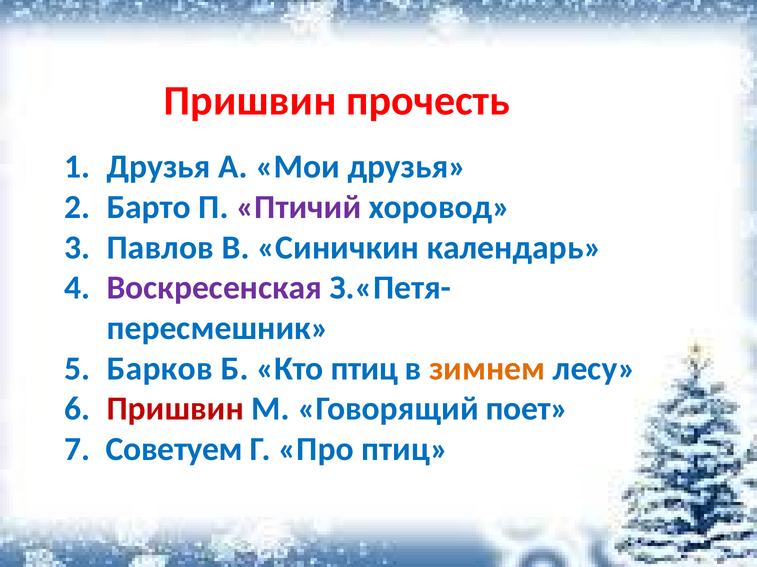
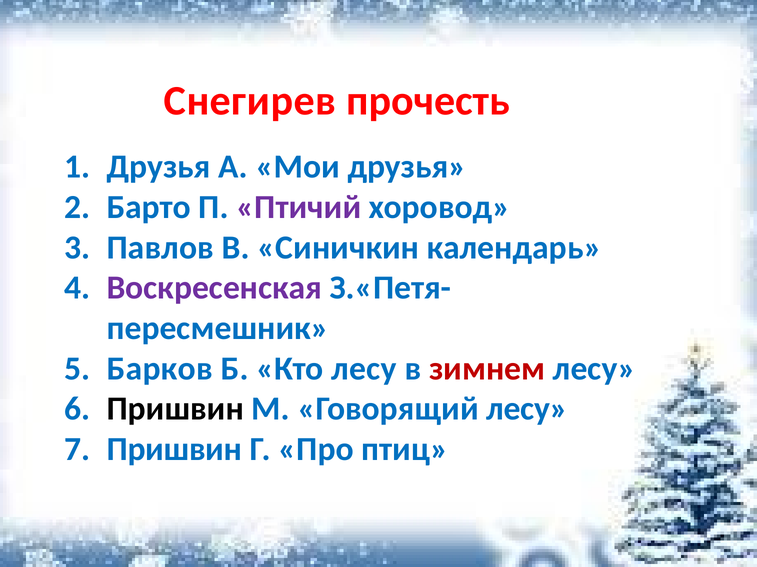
Пришвин: Пришвин -> Снегирев (250, 101)
Кто птиц: птиц -> лесу (364, 369)
зимнем colour: orange -> red (487, 369)
Пришвин colour: red -> black (175, 409)
Говорящий поет: поет -> лесу (527, 409)
Советуем: Советуем -> Пришвин (174, 450)
